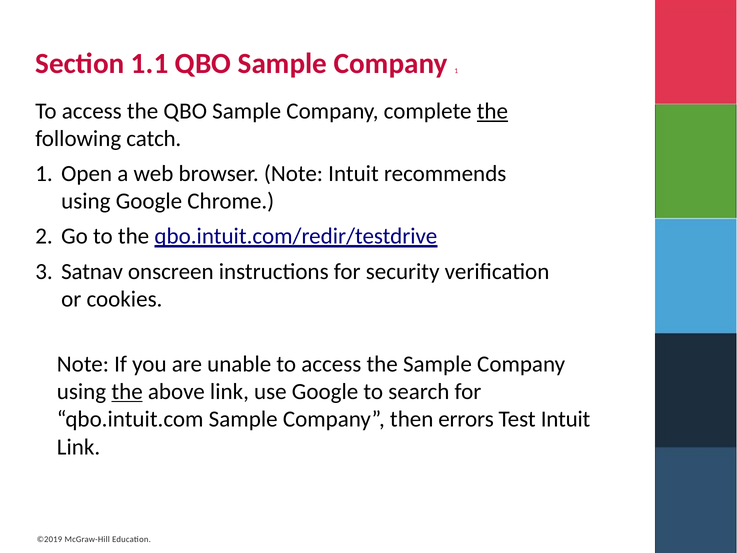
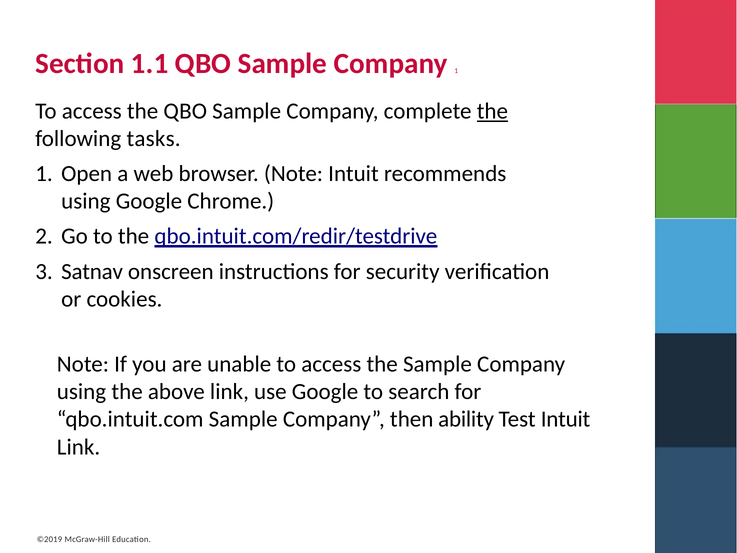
catch: catch -> tasks (154, 139)
the underline: present -> none (127, 391)
errors: errors -> ability (466, 419)
